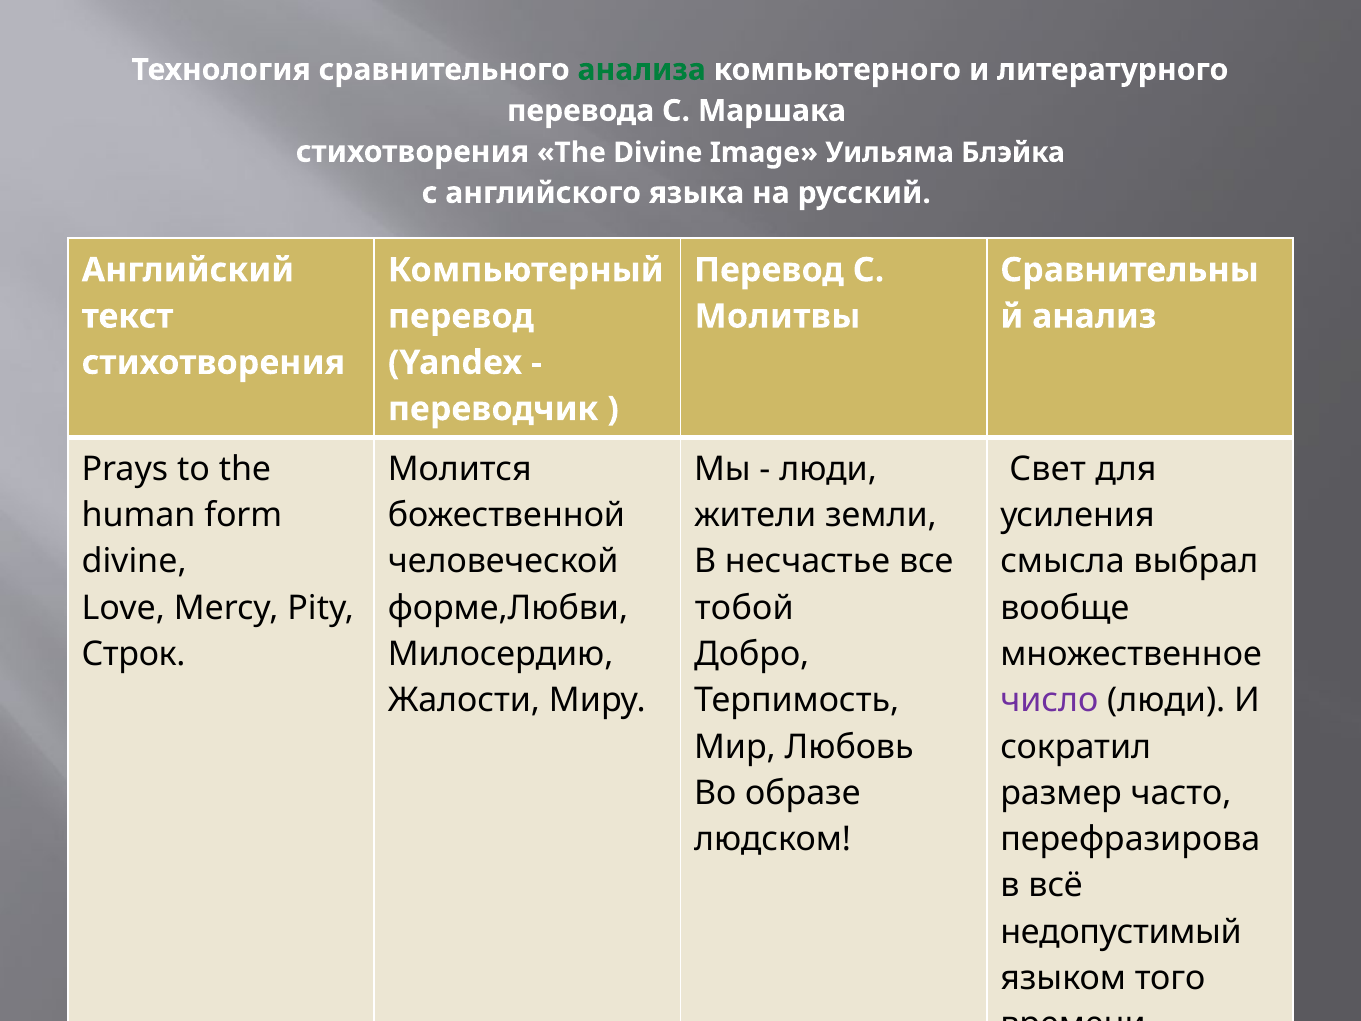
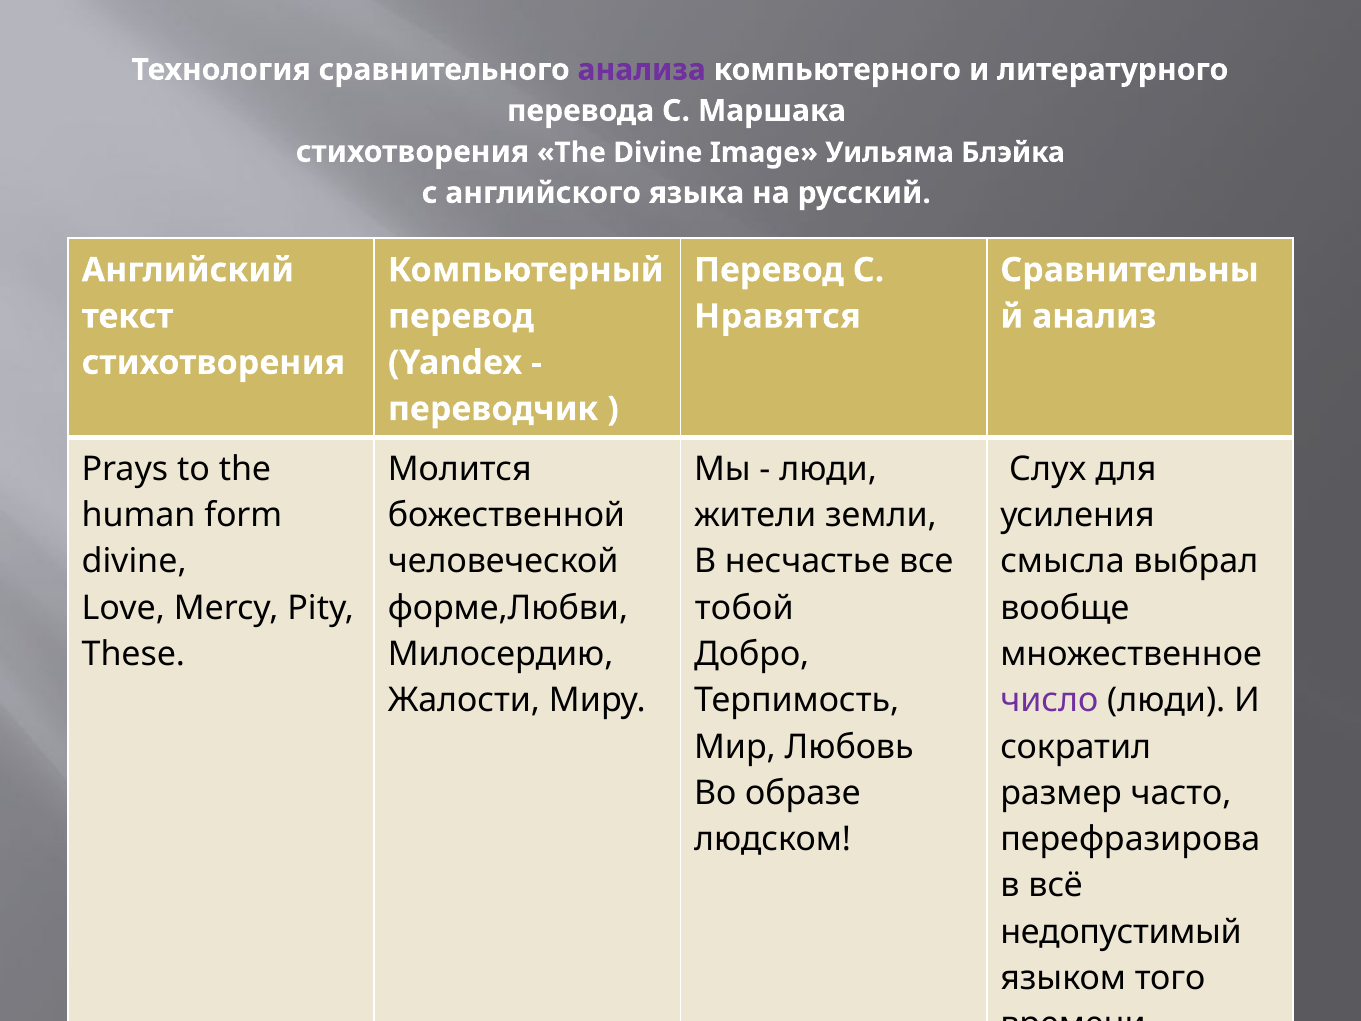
анализа colour: green -> purple (642, 70)
Молитвы: Молитвы -> Нравятся (777, 316)
Свет: Свет -> Слух (1048, 469)
Строк: Строк -> These (133, 654)
